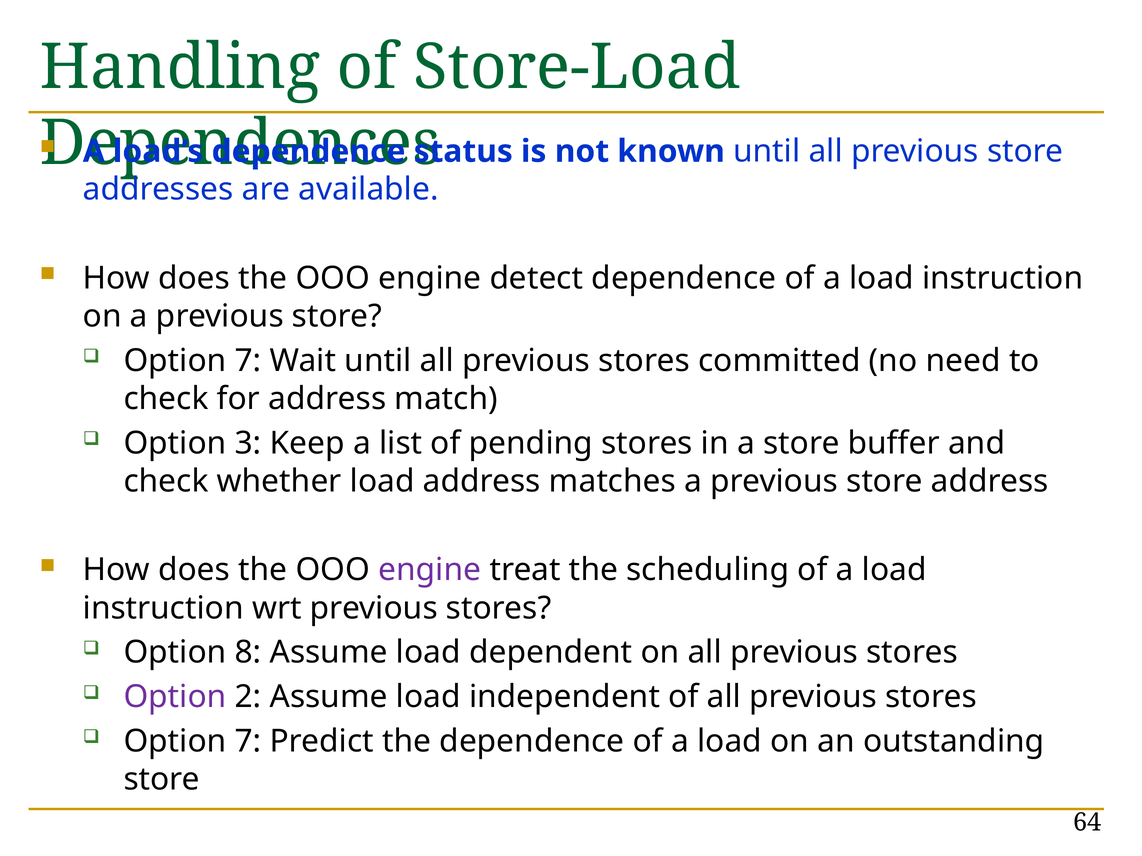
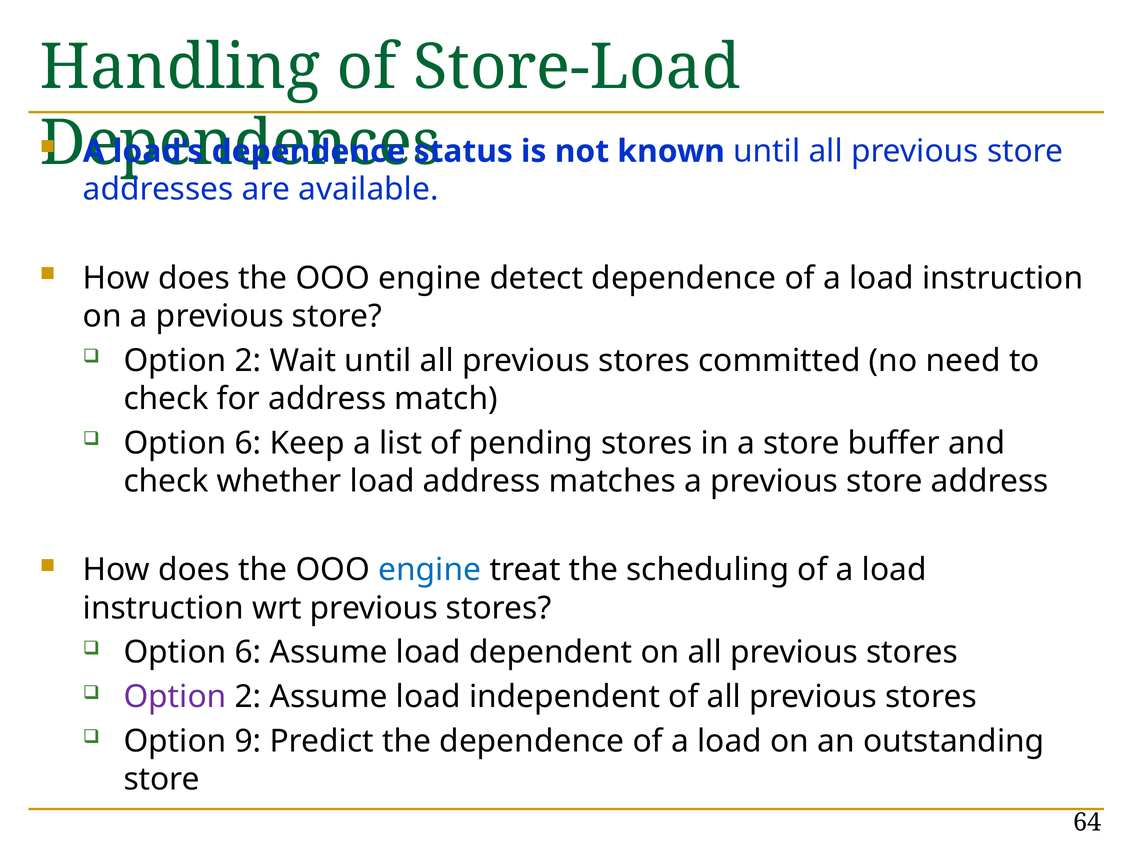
7: 7 -> 2 (248, 361)
3: 3 -> 6 (248, 443)
engine colour: purple -> blue (430, 570)
8: 8 -> 6 (248, 653)
7: 7 -> 9 (248, 742)
